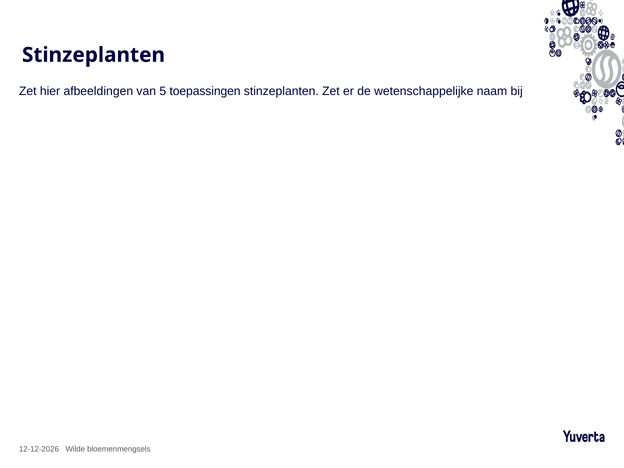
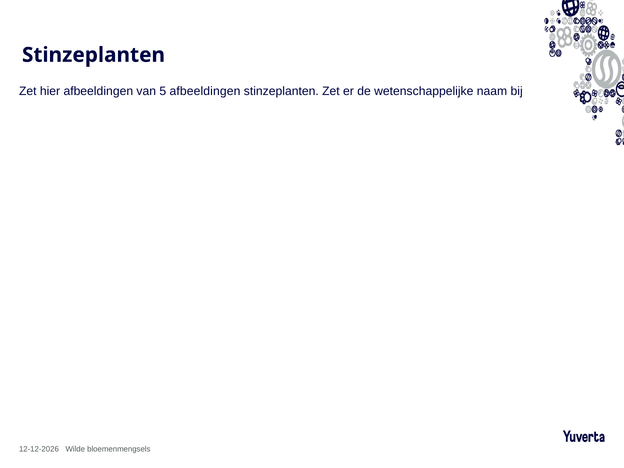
5 toepassingen: toepassingen -> afbeeldingen (205, 91)
